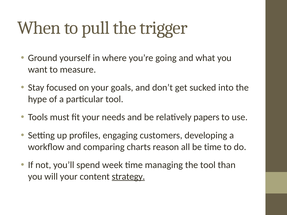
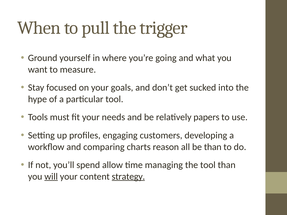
be time: time -> than (213, 147)
week: week -> allow (113, 165)
will underline: none -> present (51, 177)
